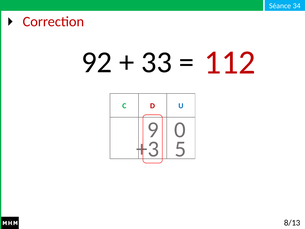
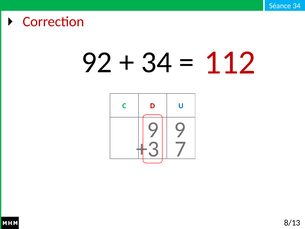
33: 33 -> 34 (157, 62)
9 0: 0 -> 9 (180, 130)
5: 5 -> 7 (180, 149)
